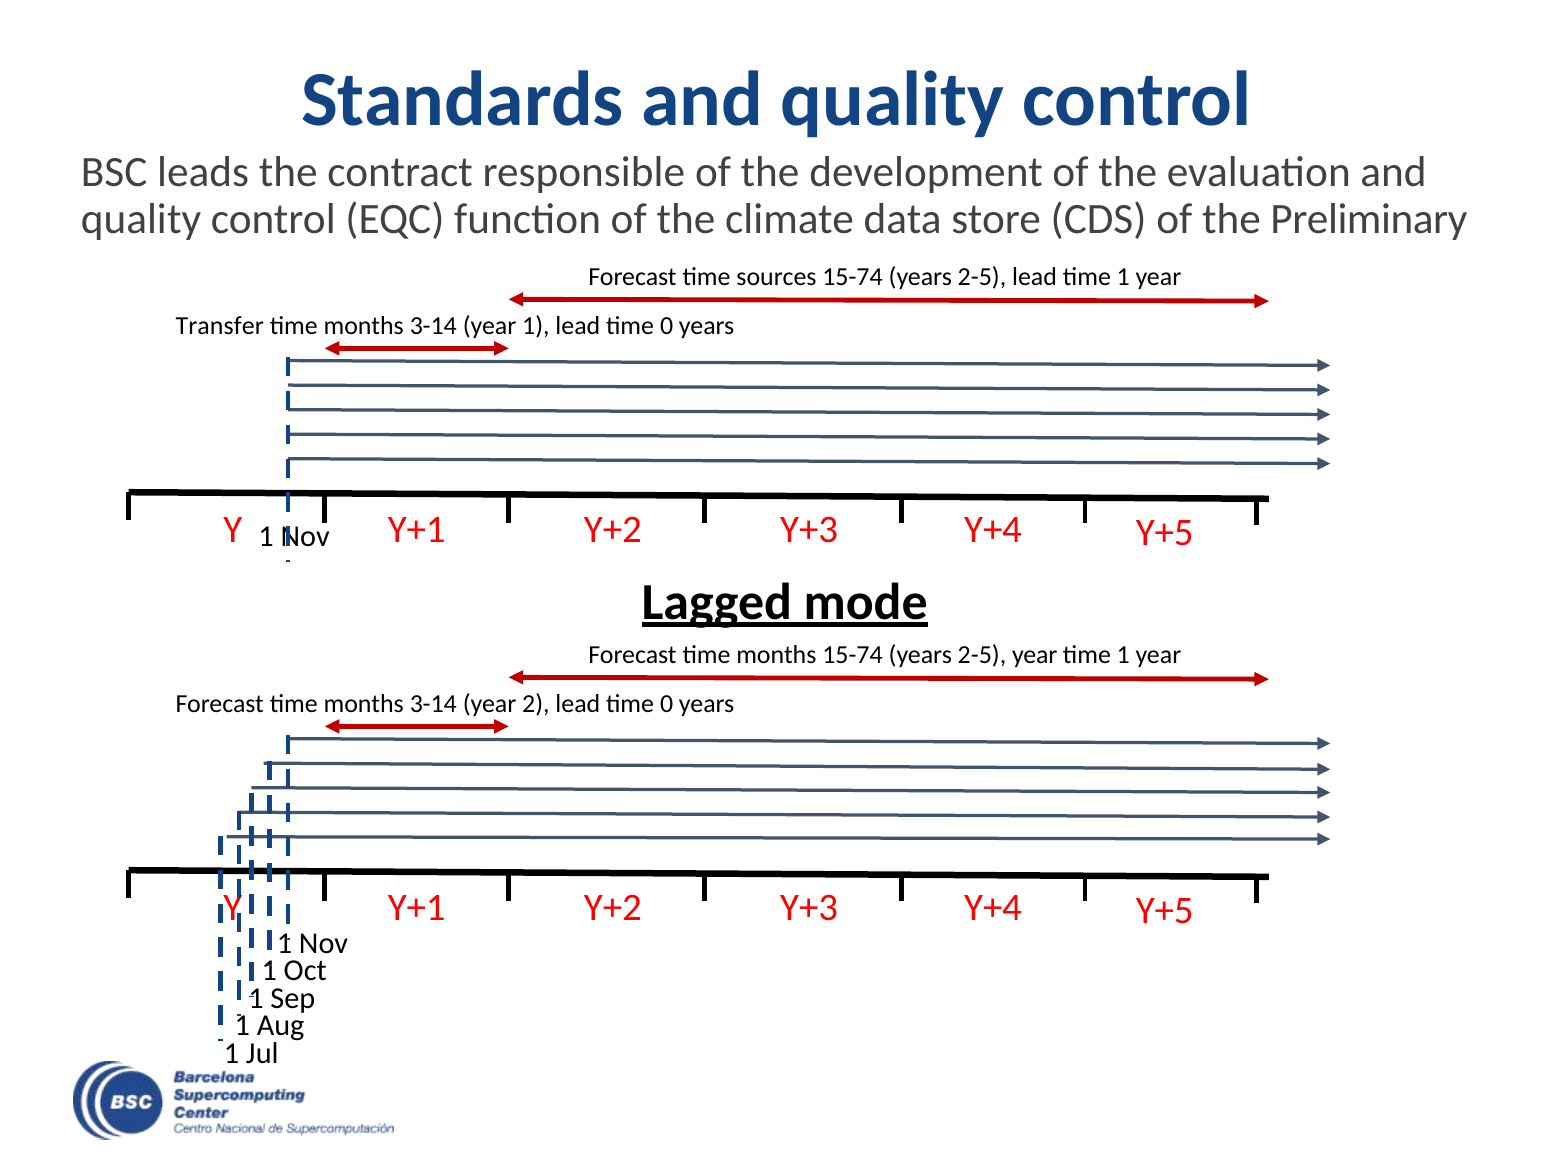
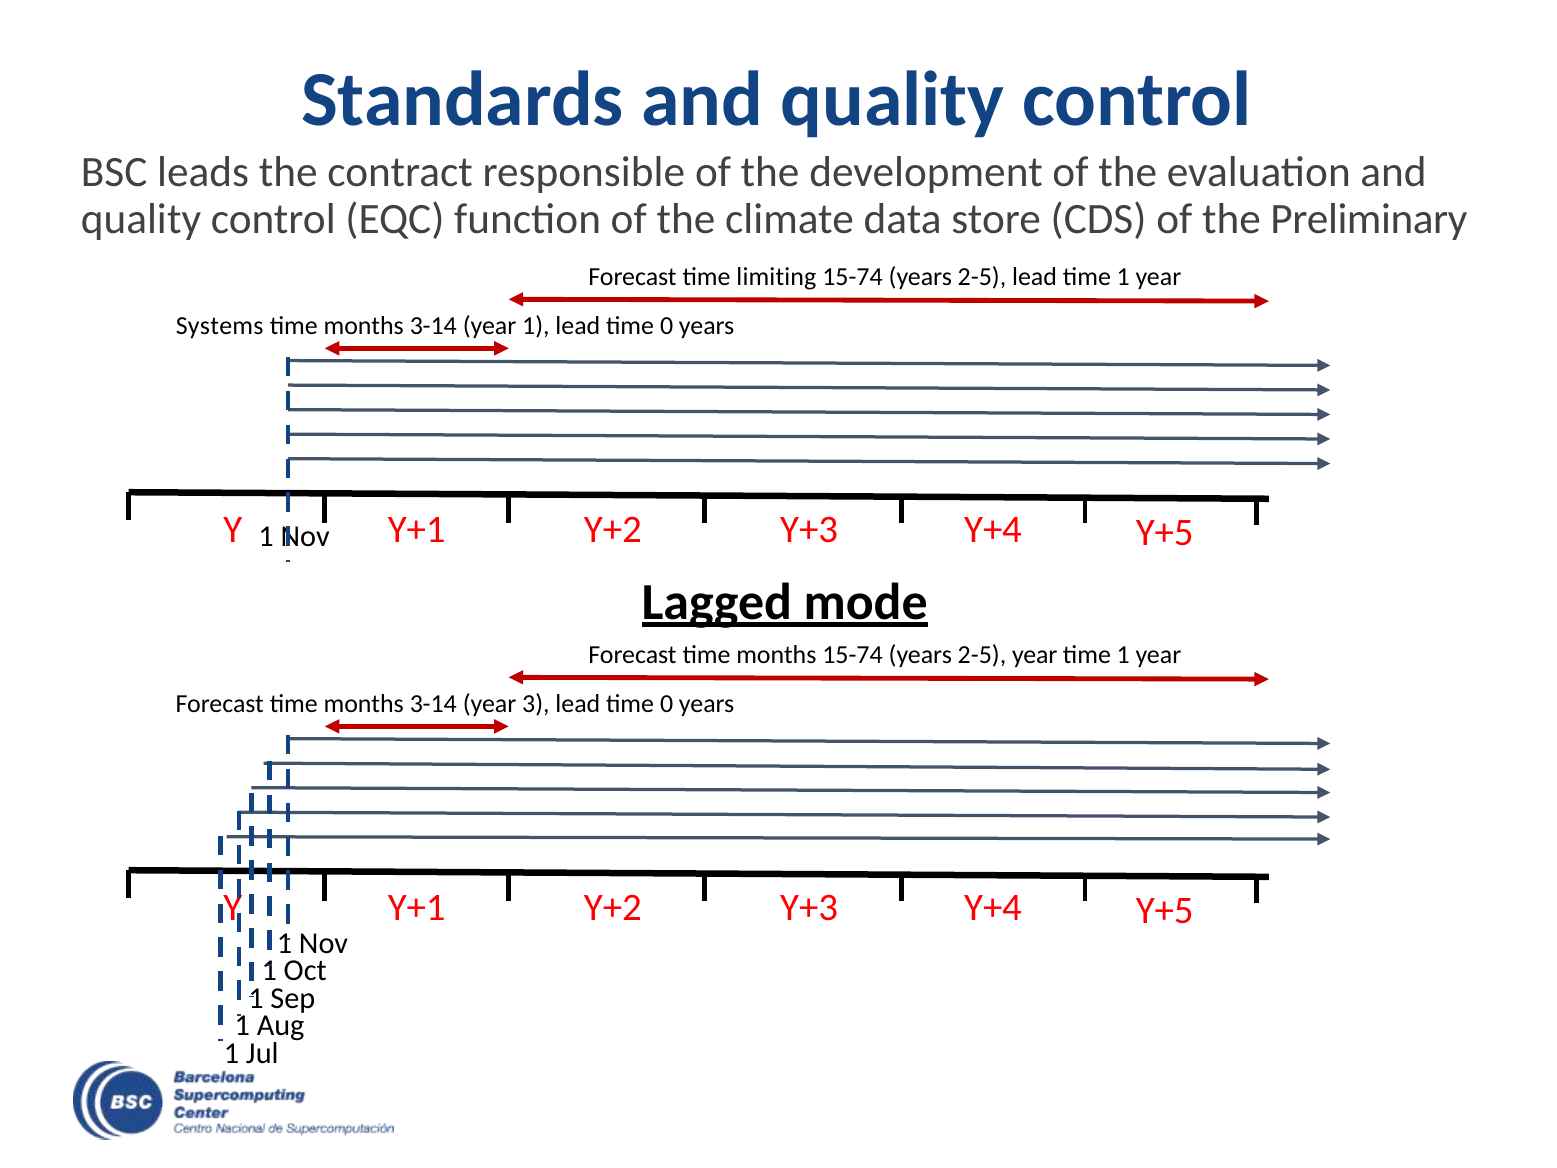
sources: sources -> limiting (776, 277)
Transfer: Transfer -> Systems (220, 326)
2: 2 -> 3 (536, 704)
